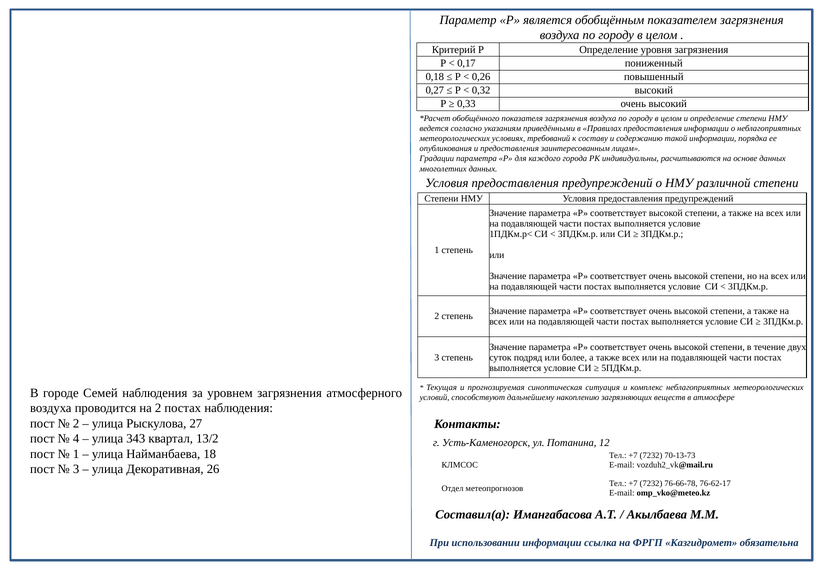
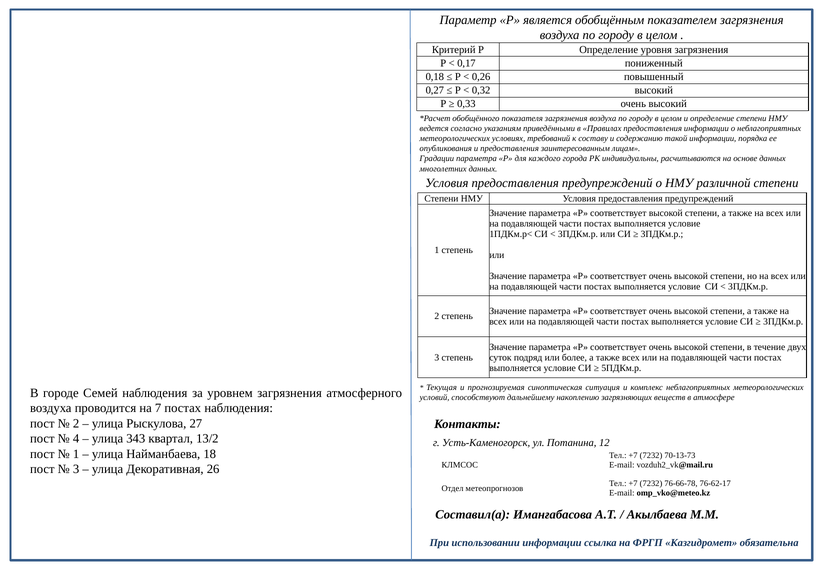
на 2: 2 -> 7 (158, 408)
